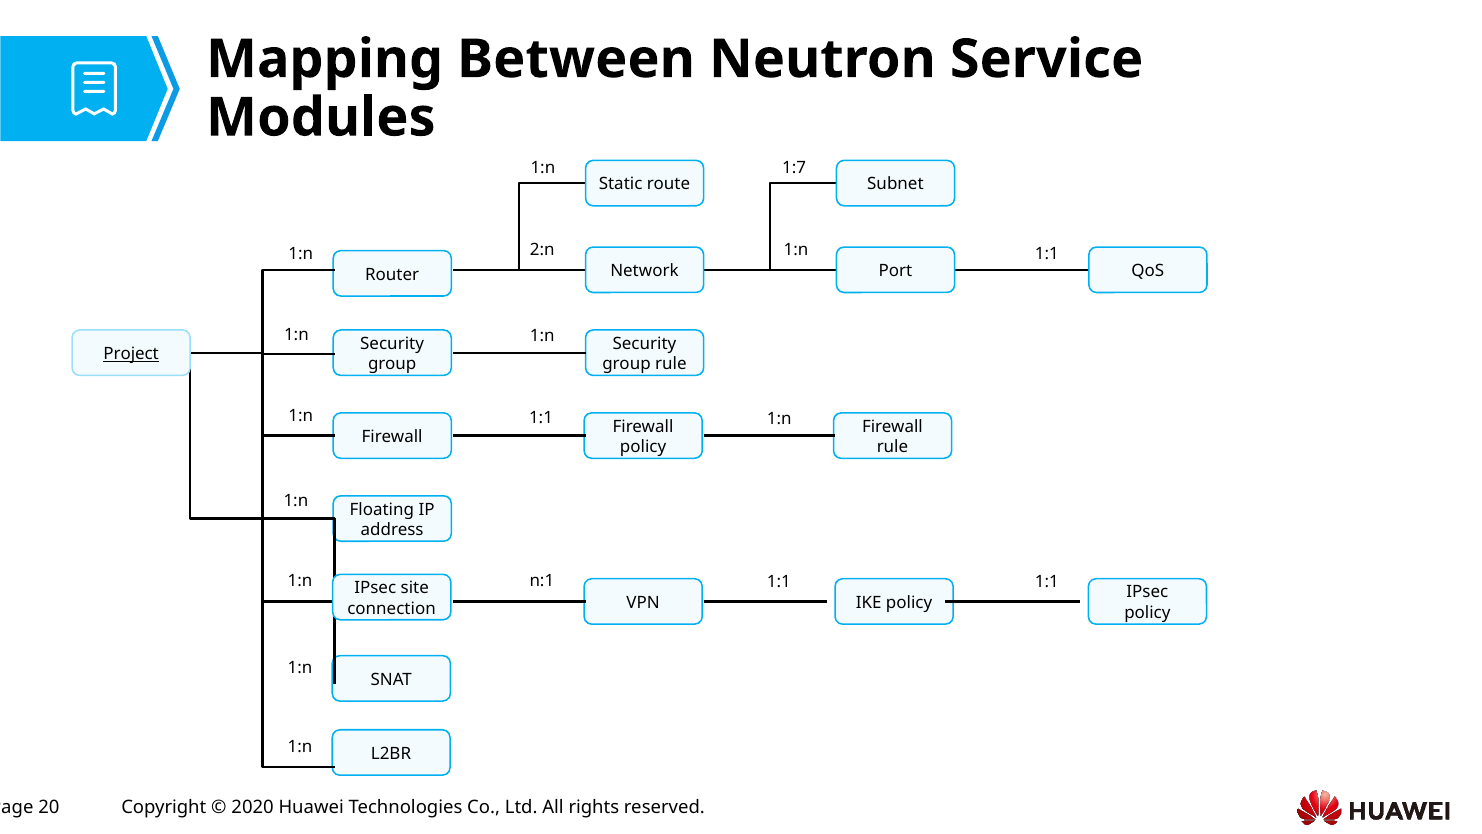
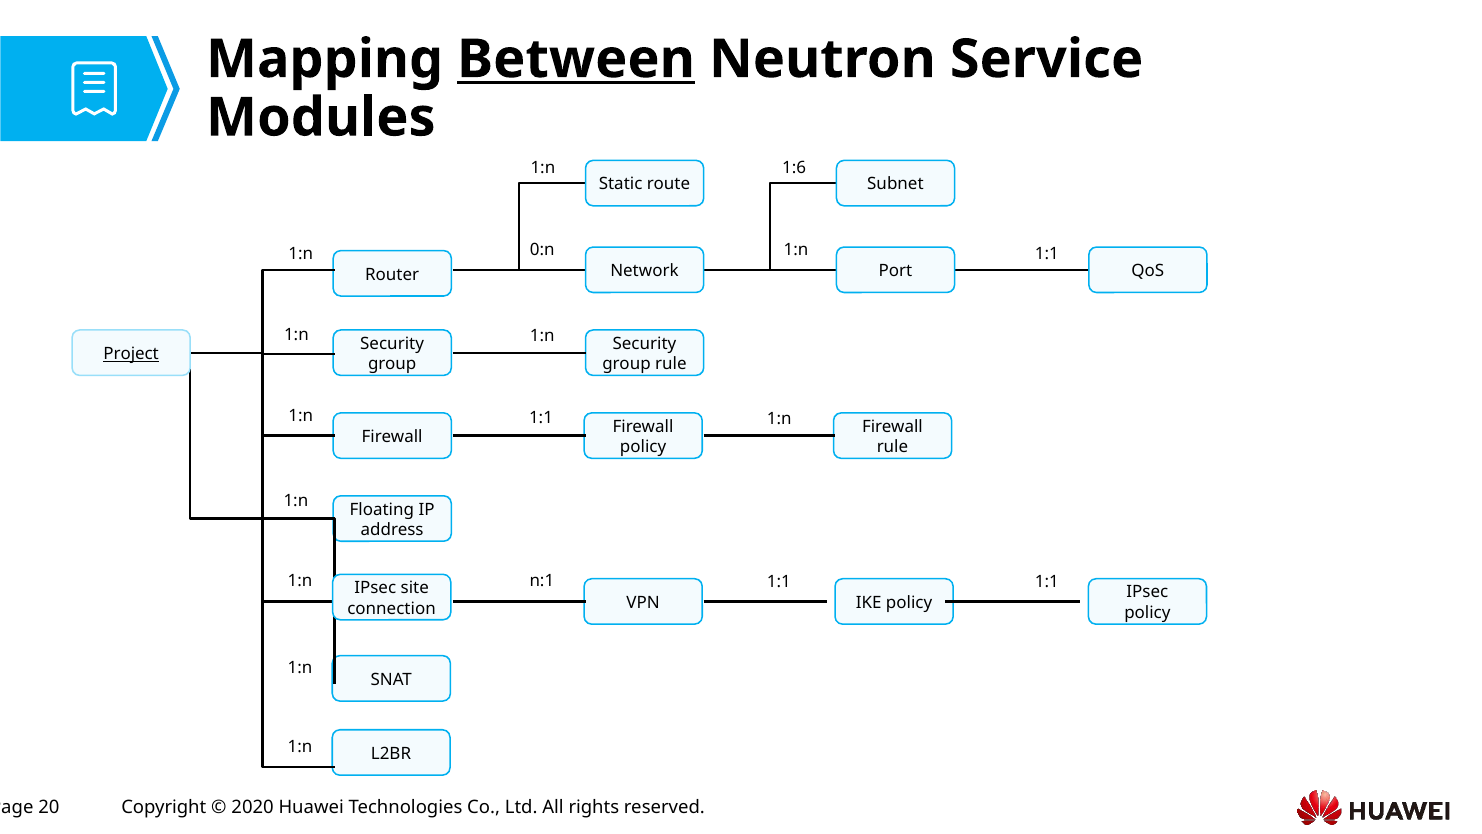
Between underline: none -> present (576, 59)
1:7: 1:7 -> 1:6 (794, 168)
2:n: 2:n -> 0:n (542, 250)
